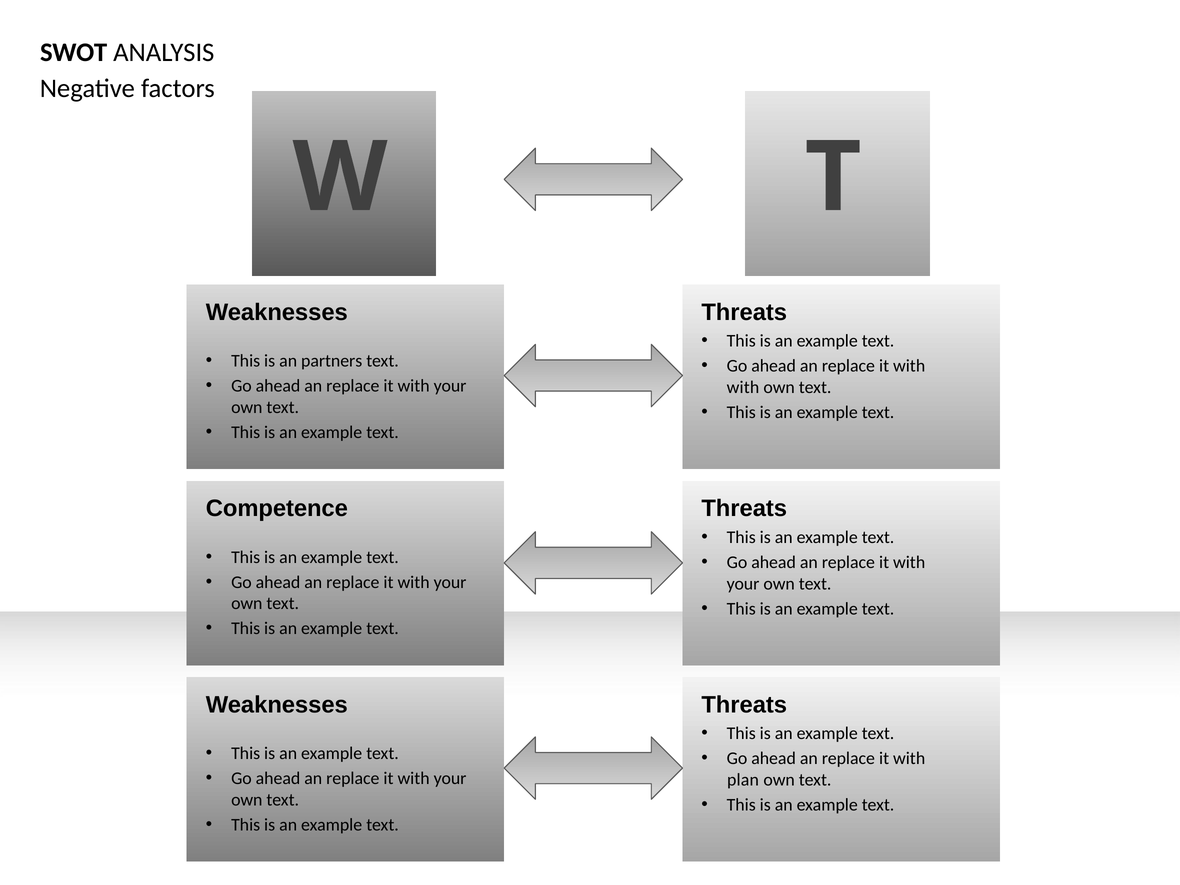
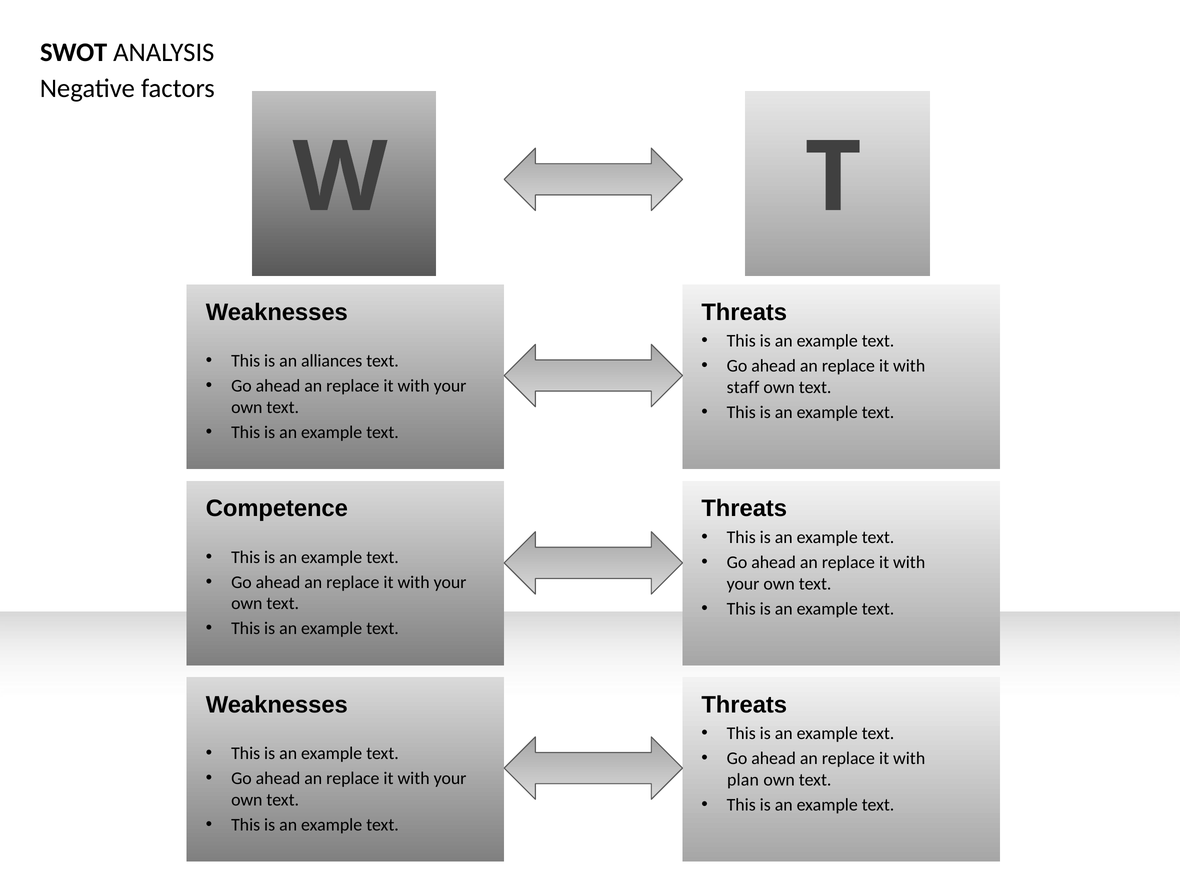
partners: partners -> alliances (332, 361)
with: with -> staff (743, 387)
